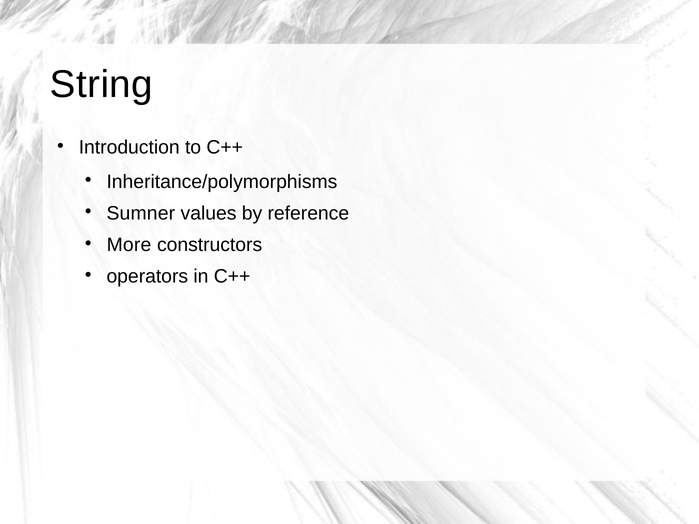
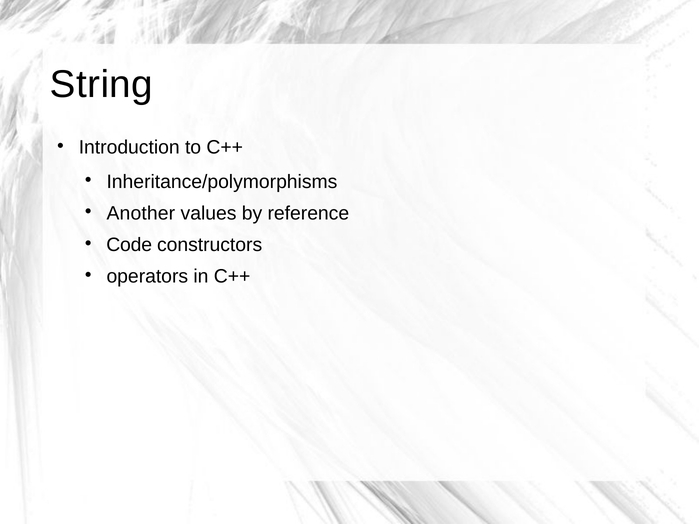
Sumner: Sumner -> Another (141, 213)
More: More -> Code (129, 245)
